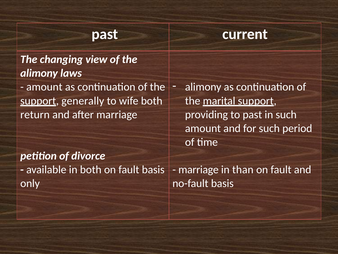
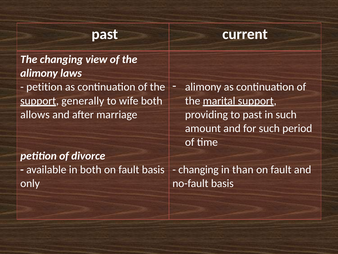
amount: amount -> petition (44, 87)
return: return -> allows (35, 114)
marriage: marriage -> changing (198, 169)
